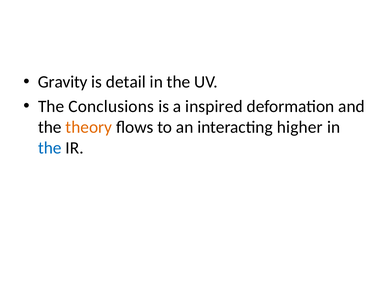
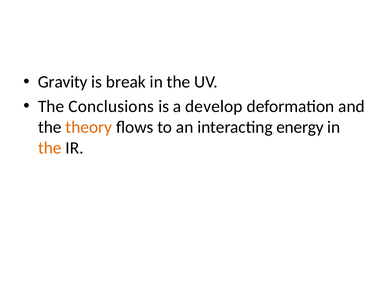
detail: detail -> break (126, 82)
inspired: inspired -> develop (214, 106)
higher: higher -> energy (300, 127)
the colour: blue -> orange (50, 148)
